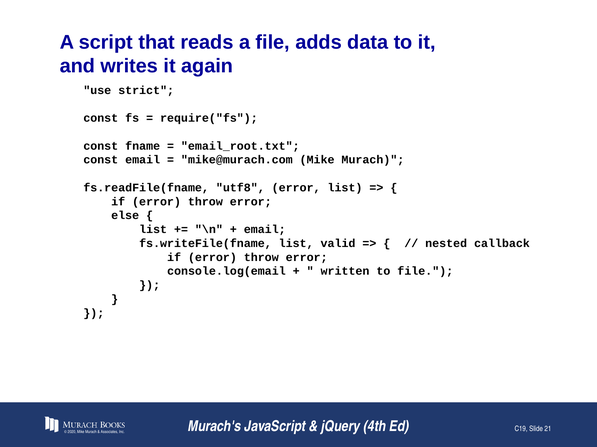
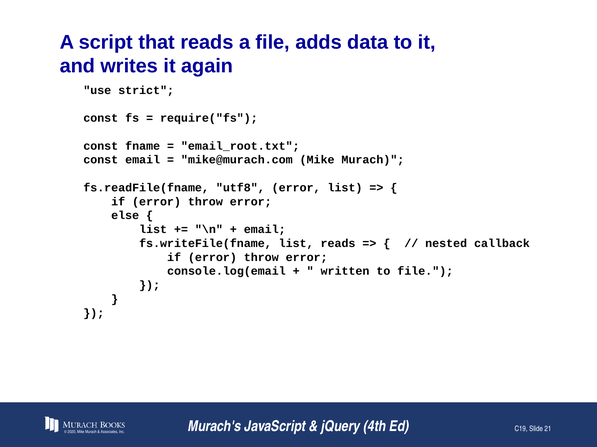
list valid: valid -> reads (338, 244)
